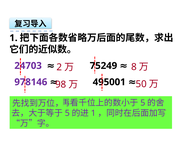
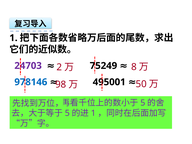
978146 colour: purple -> blue (31, 82)
